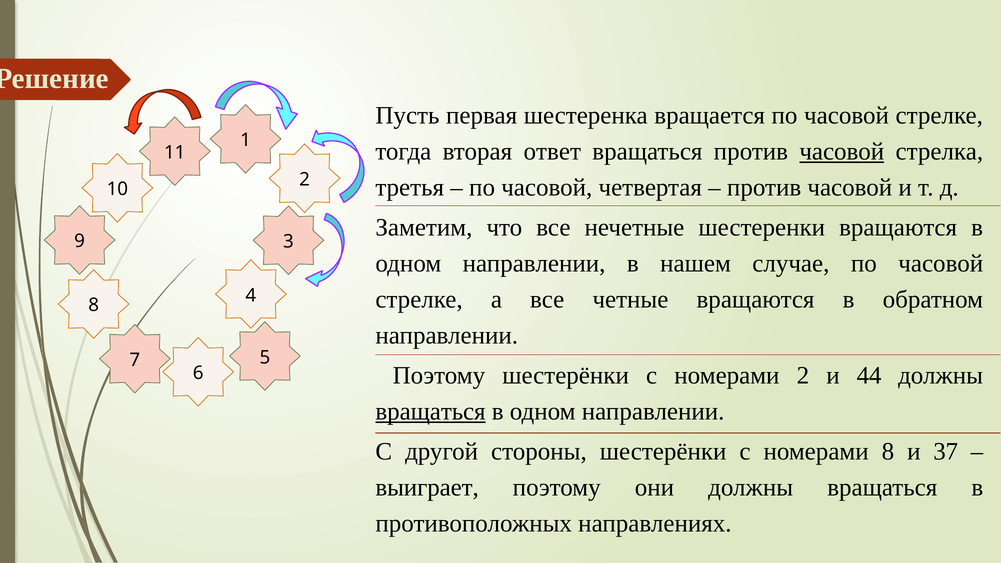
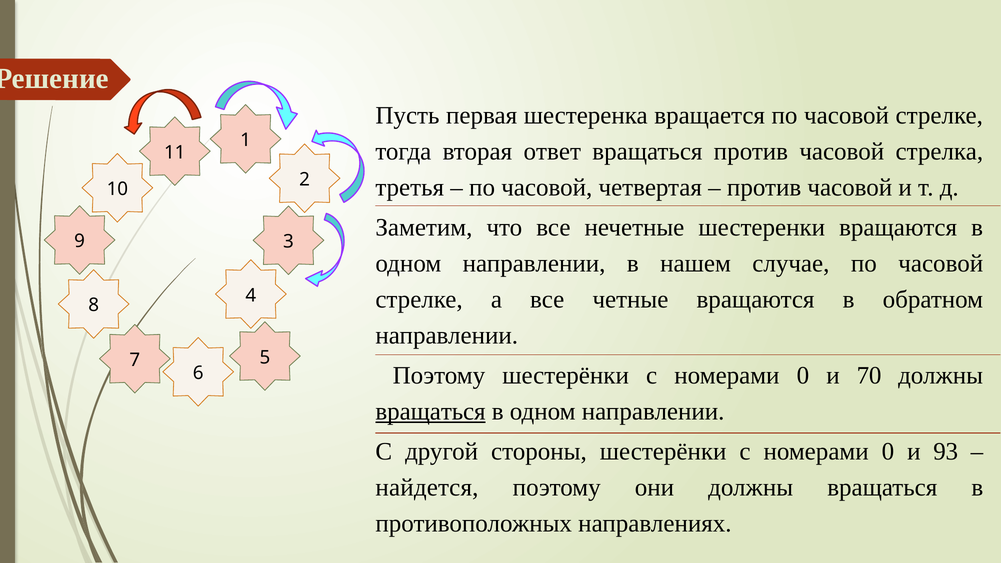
часовой underline: present -> none (842, 152)
2: 2 -> 0 (803, 376)
44: 44 -> 70 (869, 376)
8: 8 -> 0 (888, 452)
37: 37 -> 93 (946, 452)
выиграет: выиграет -> найдется (427, 488)
